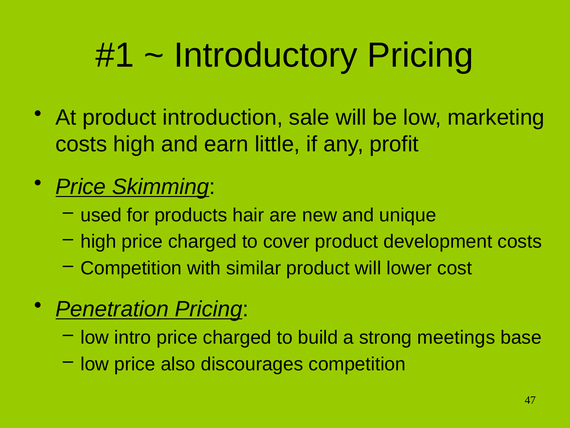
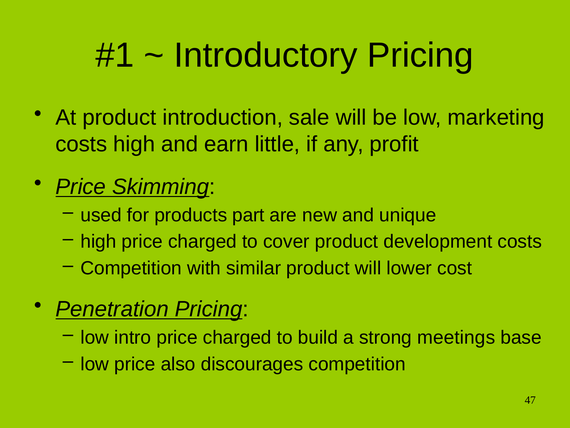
hair: hair -> part (248, 215)
